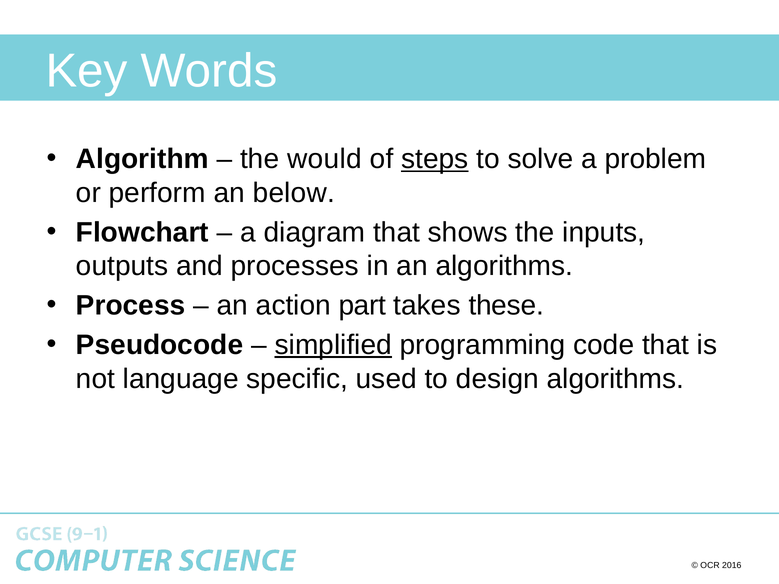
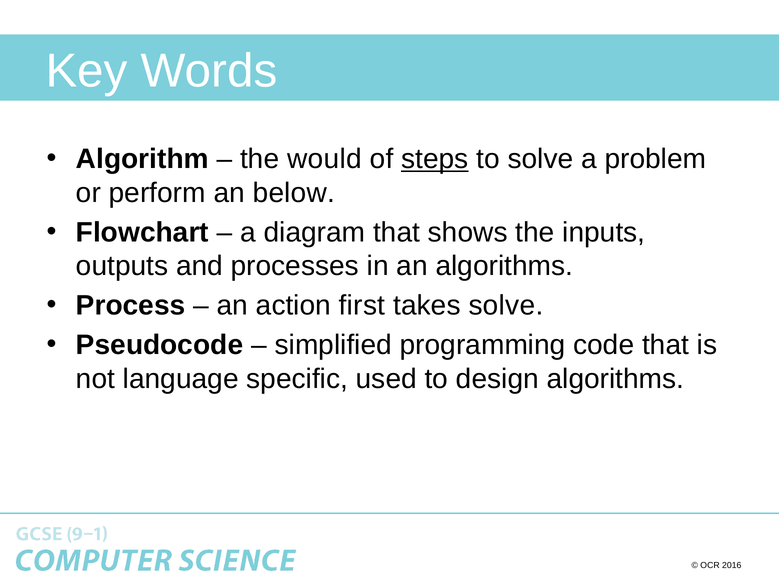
part: part -> first (362, 306)
takes these: these -> solve (506, 306)
simplified underline: present -> none (333, 345)
